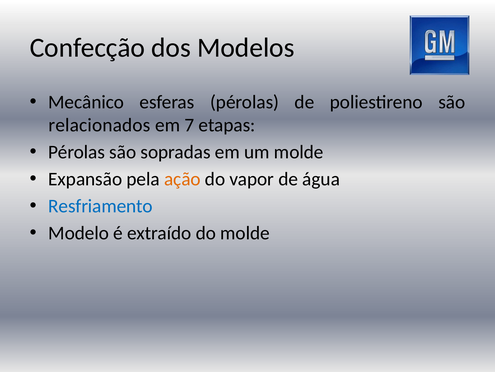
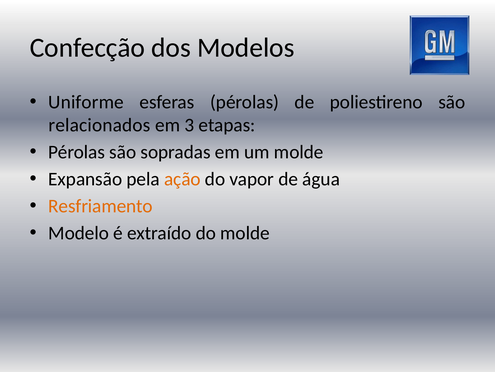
Mecânico: Mecânico -> Uniforme (86, 102)
7: 7 -> 3 (189, 125)
Resfriamento colour: blue -> orange (100, 206)
